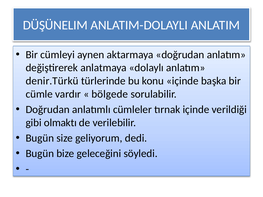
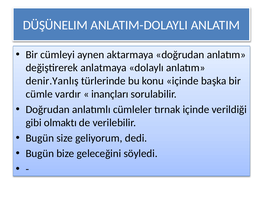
denir.Türkü: denir.Türkü -> denir.Yanlış (52, 81)
bölgede: bölgede -> inançları (110, 94)
